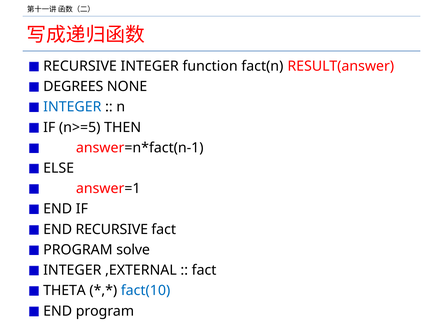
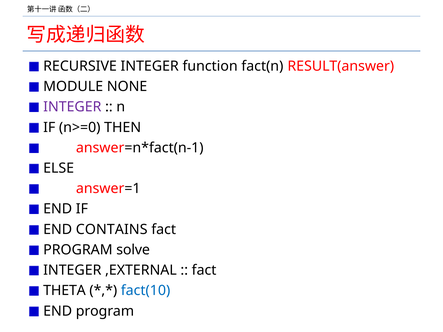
DEGREES: DEGREES -> MODULE (73, 87)
INTEGER colour: blue -> purple (72, 107)
n>=5: n>=5 -> n>=0 (80, 127)
END RECURSIVE: RECURSIVE -> CONTAINS (112, 230)
